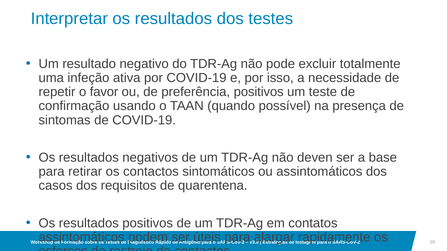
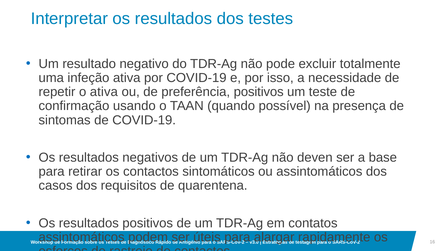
o favor: favor -> ativa (104, 92)
